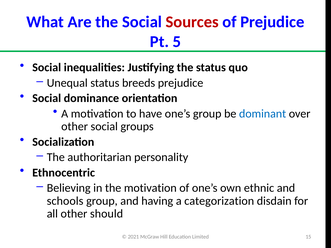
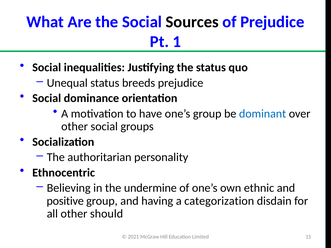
Sources colour: red -> black (192, 22)
5: 5 -> 1 (177, 42)
the motivation: motivation -> undermine (150, 188)
schools: schools -> positive (65, 201)
